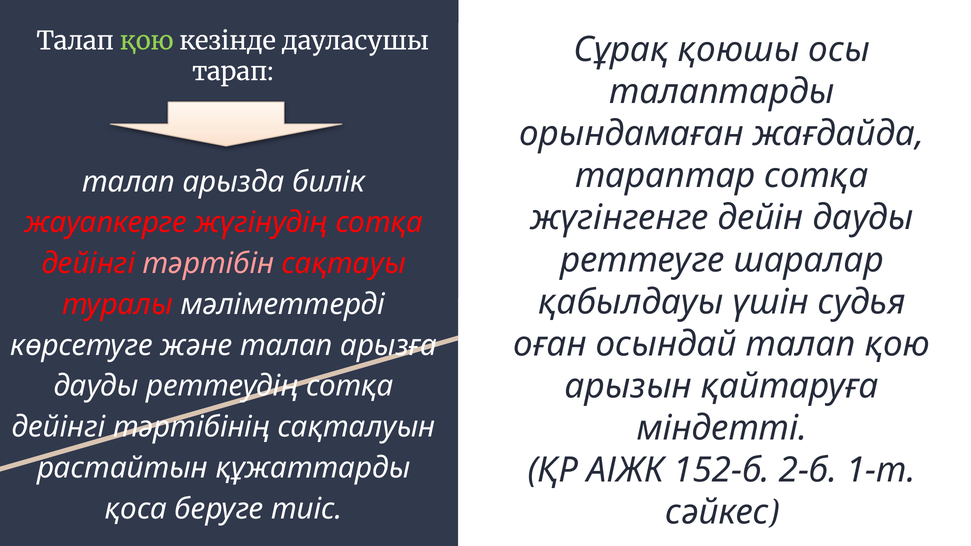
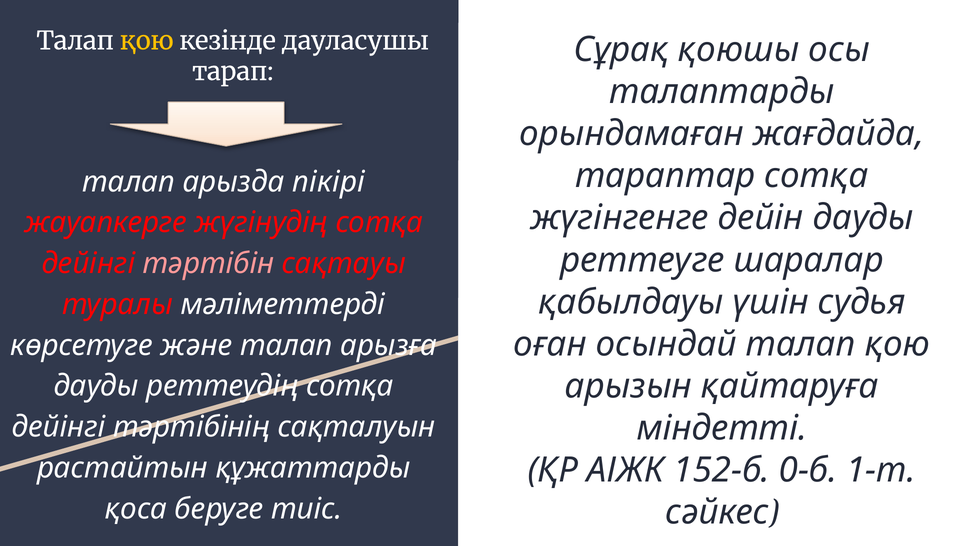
қою colour: light green -> yellow (147, 41)
билік: билік -> пікірі (329, 182)
2-б: 2-б -> 0-б (808, 470)
